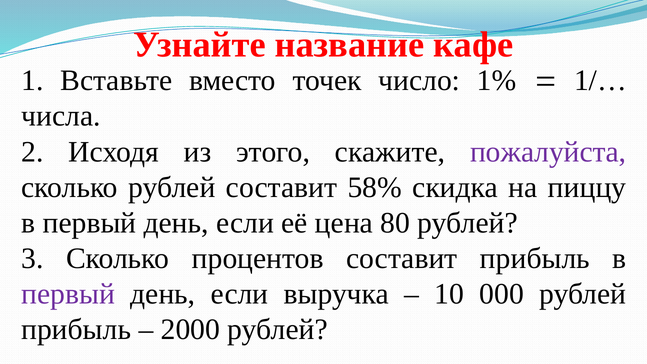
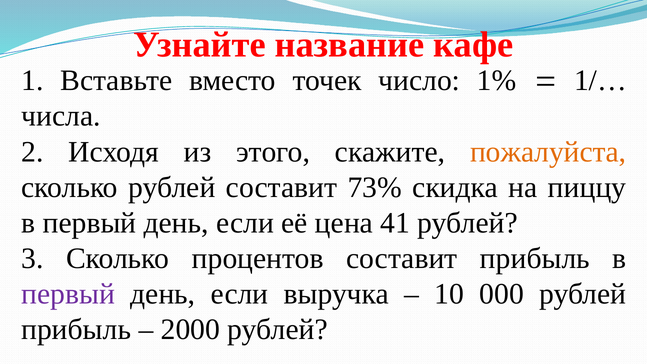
пожалуйста colour: purple -> orange (548, 152)
58%: 58% -> 73% (375, 187)
80: 80 -> 41 (395, 223)
